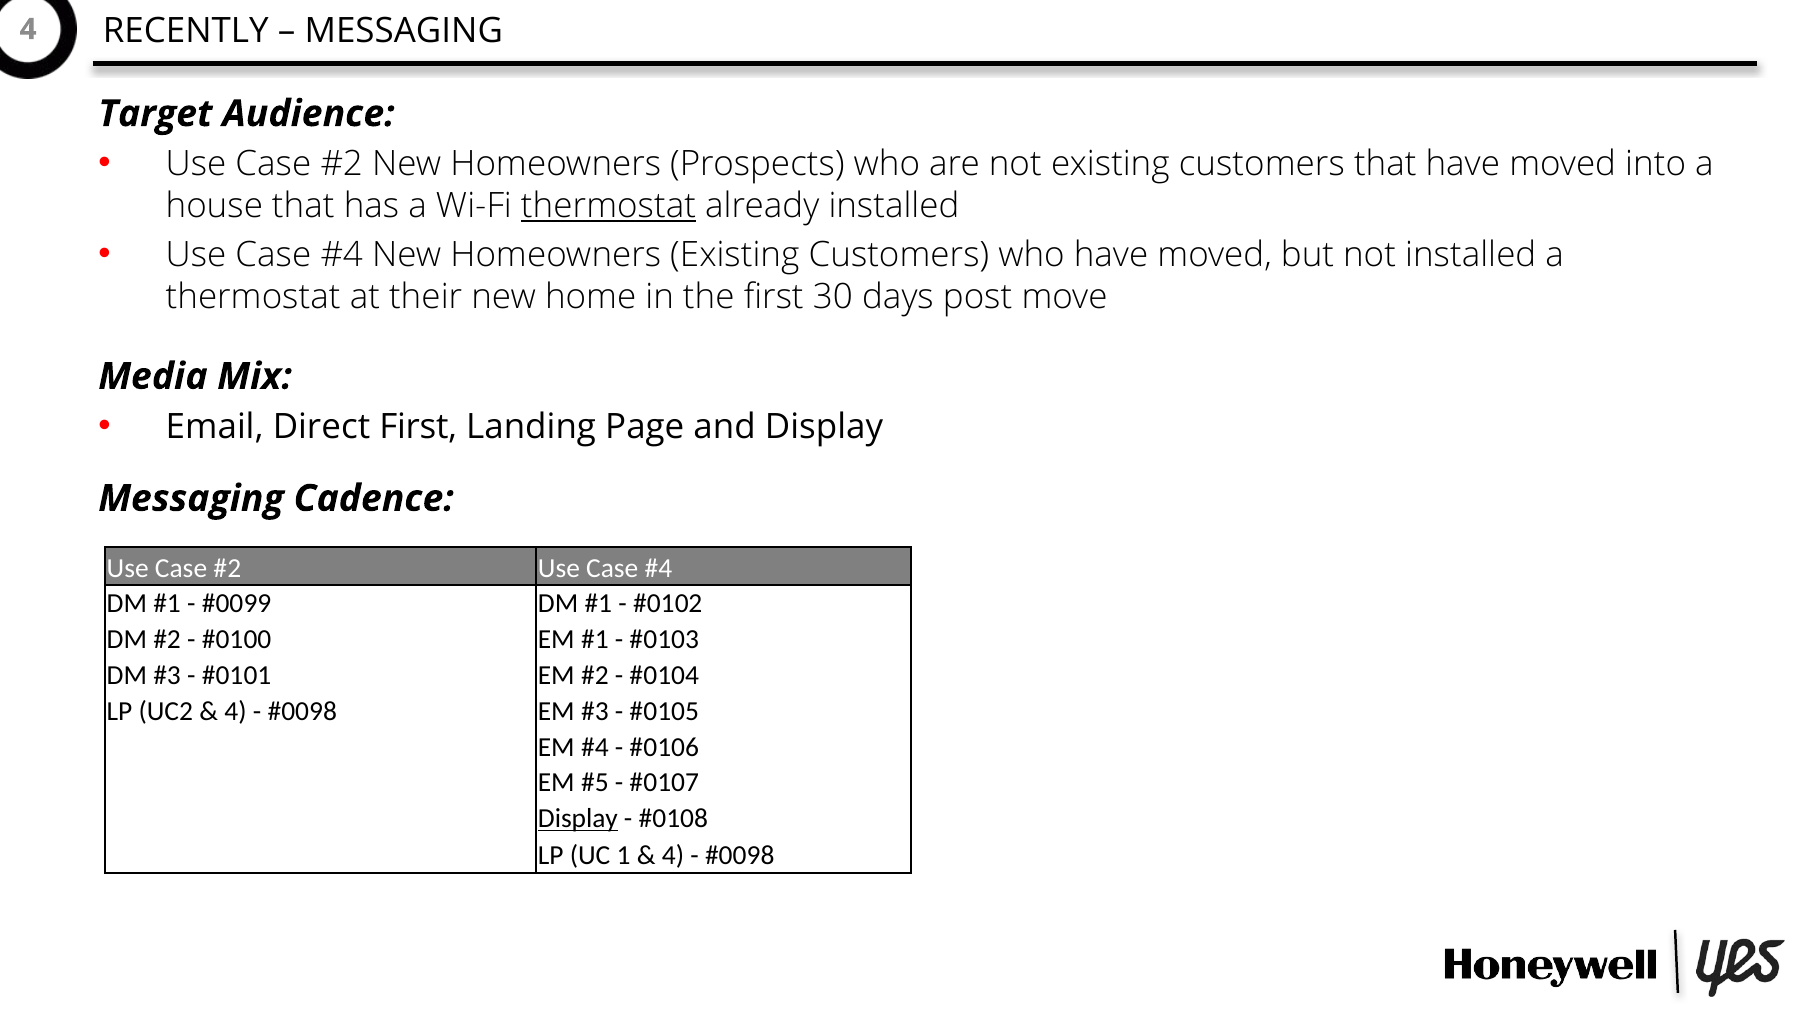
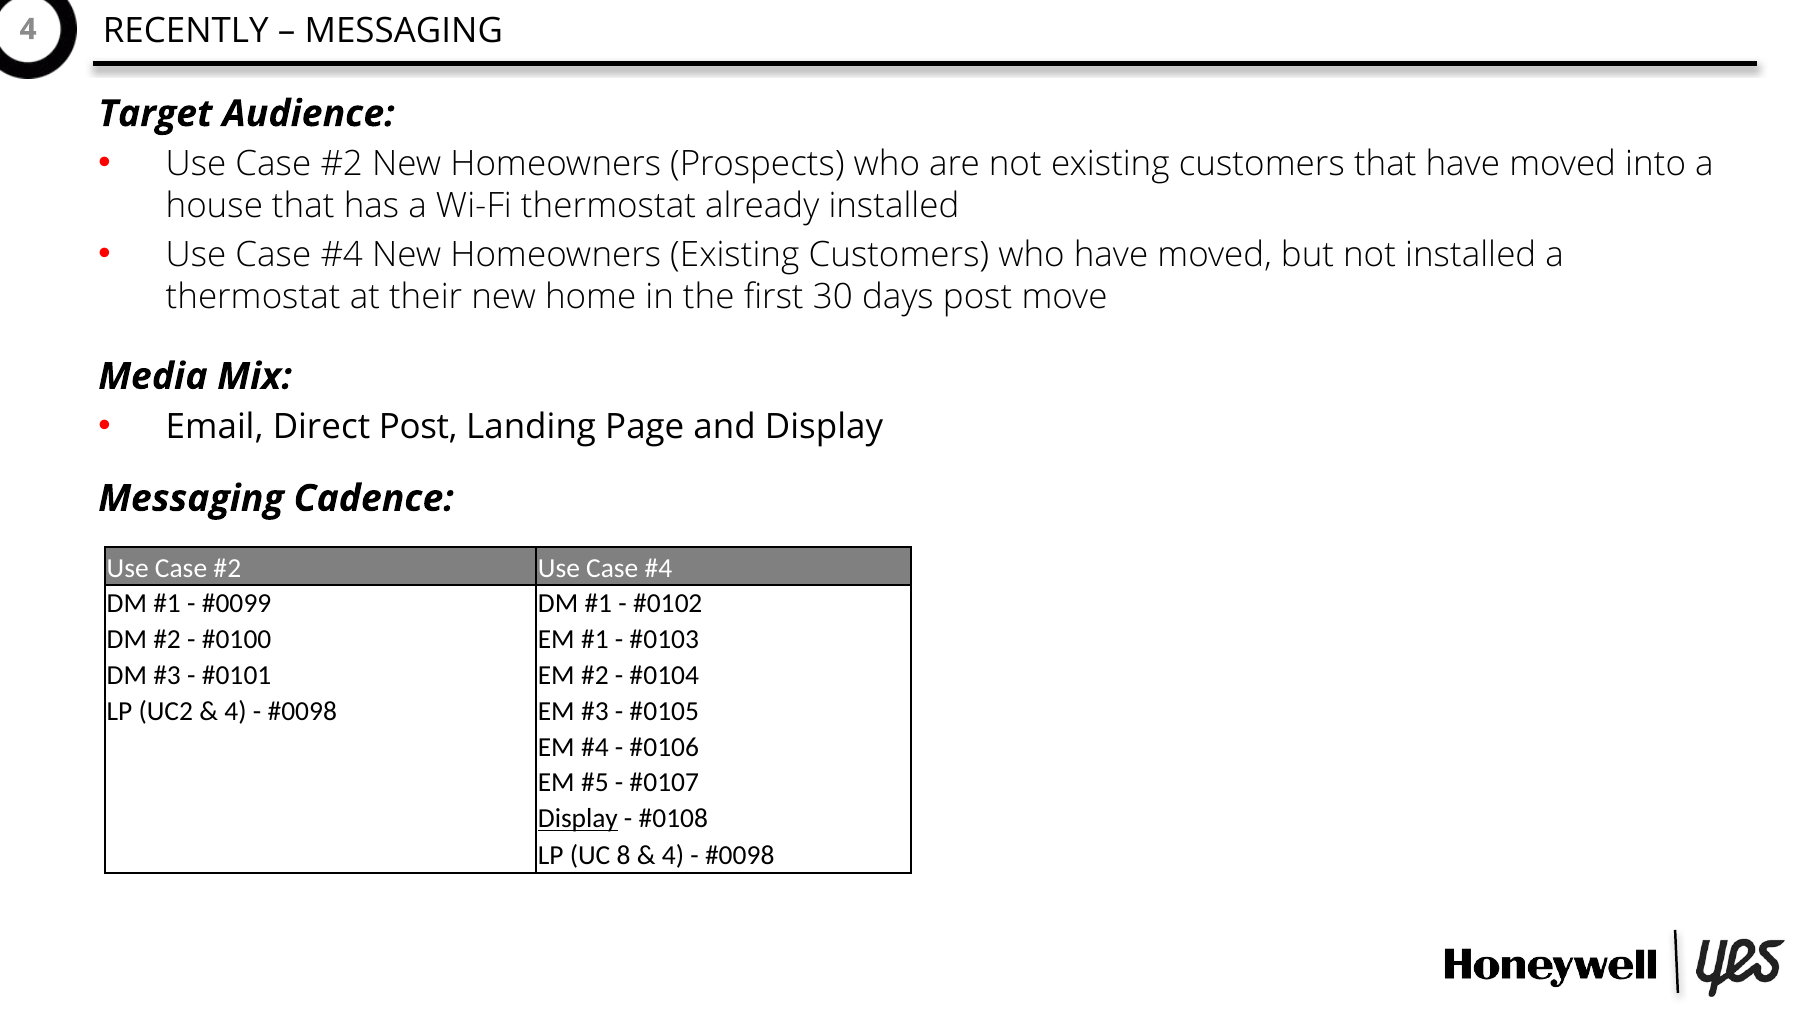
thermostat underline: present -> none (609, 206)
Direct First: First -> Post (418, 427)
1: 1 -> 8 (624, 856)
